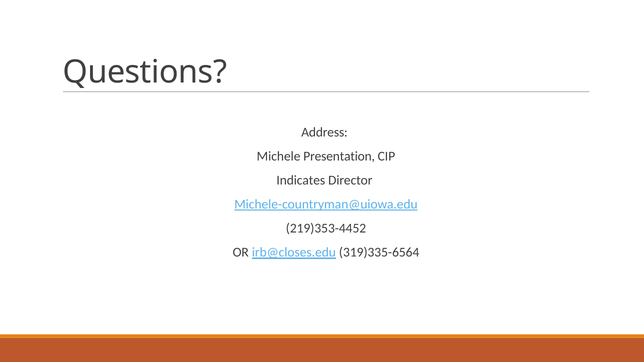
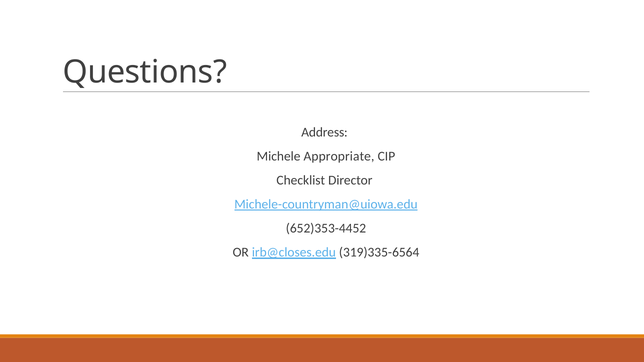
Presentation: Presentation -> Appropriate (339, 156)
Indicates: Indicates -> Checklist (301, 180)
219)353-4452: 219)353-4452 -> 652)353-4452 (326, 228)
